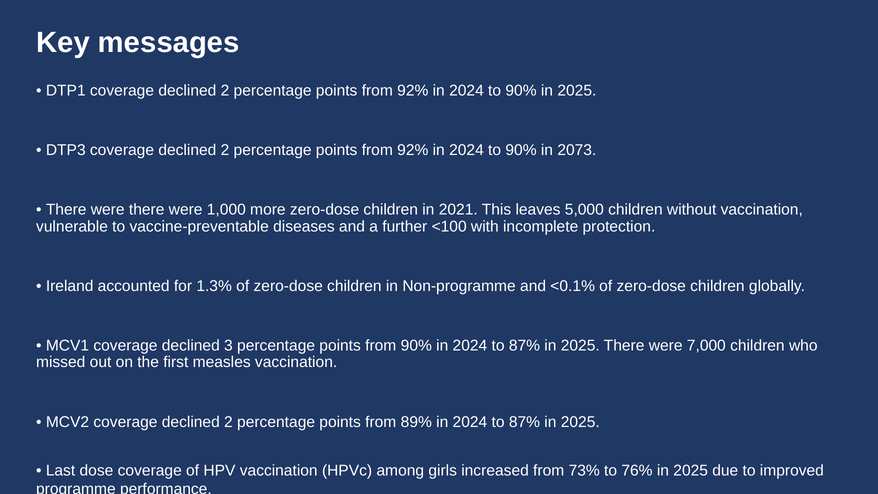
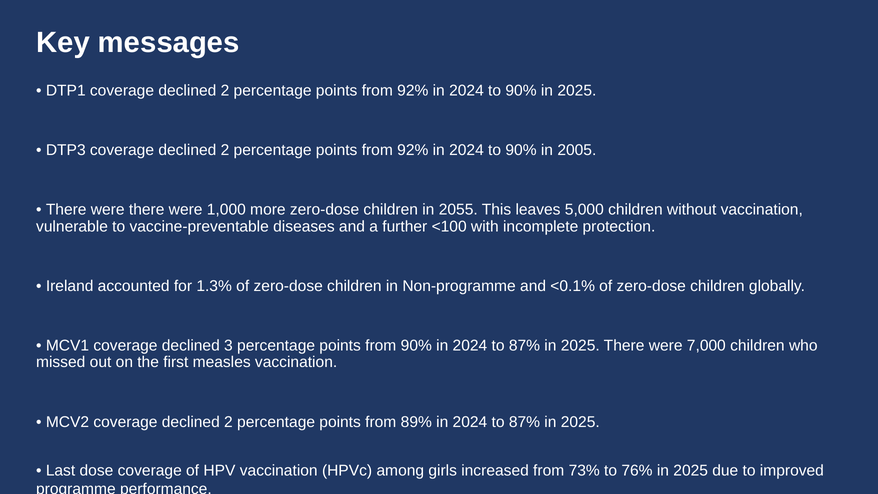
2073: 2073 -> 2005 (577, 150)
2021: 2021 -> 2055 (458, 210)
